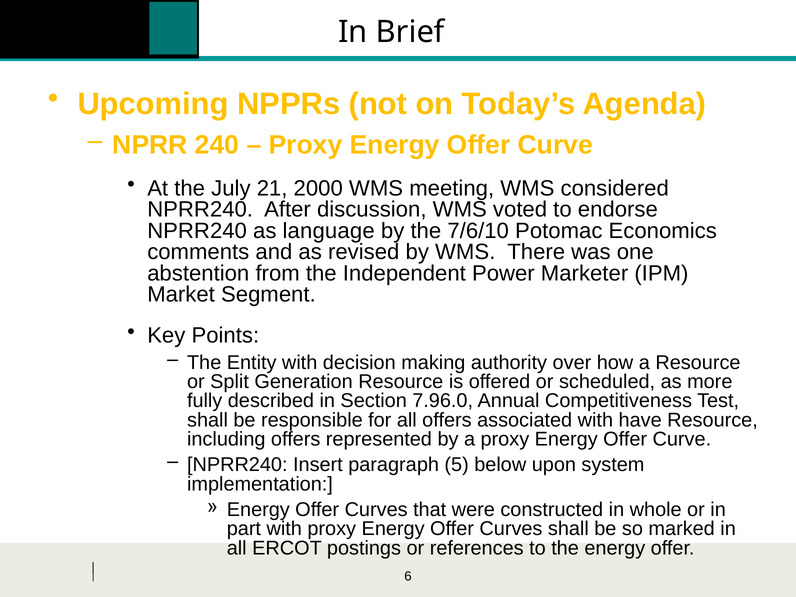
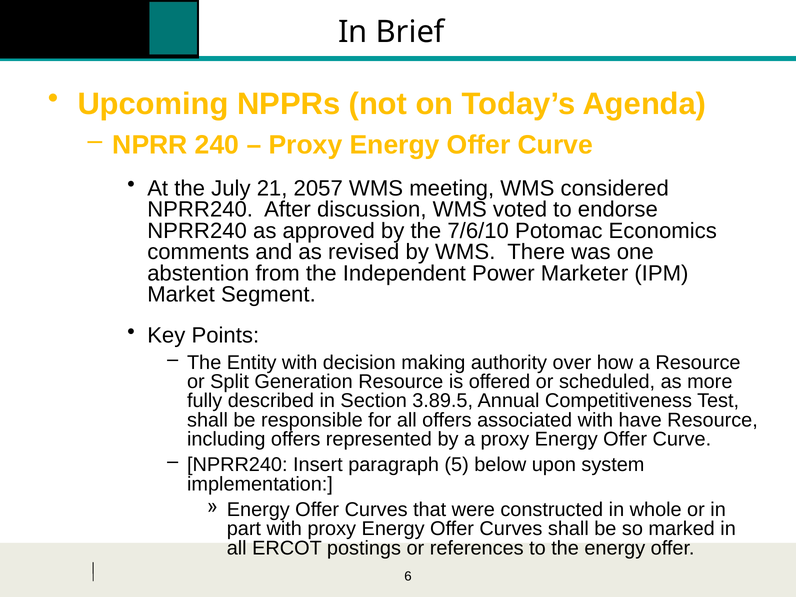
2000: 2000 -> 2057 (318, 188)
language: language -> approved (329, 231)
7.96.0: 7.96.0 -> 3.89.5 (443, 401)
